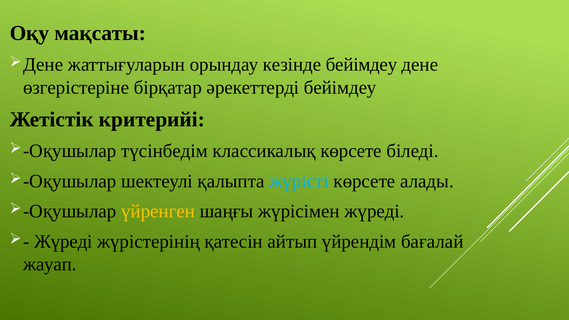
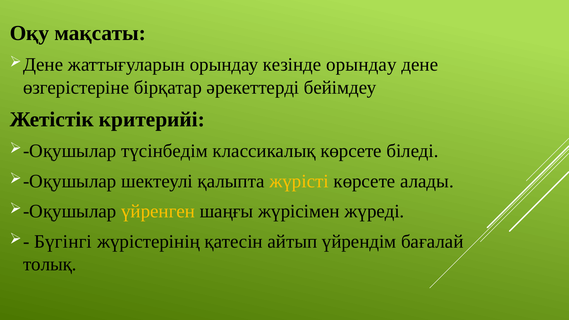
кезінде бейімдеу: бейімдеу -> орындау (361, 65)
жүрісті colour: light blue -> yellow (299, 181)
Жүреді: Жүреді -> Бүгінгі (63, 241)
жауап: жауап -> толық (50, 264)
